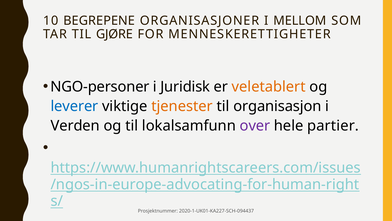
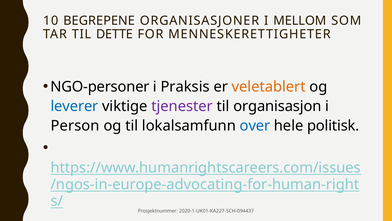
GJØRE: GJØRE -> DETTE (115, 34)
Juridisk: Juridisk -> Praksis (185, 87)
tjenester colour: orange -> purple (182, 106)
Verden: Verden -> Person (75, 125)
over colour: purple -> blue (255, 125)
partier: partier -> politisk (333, 125)
